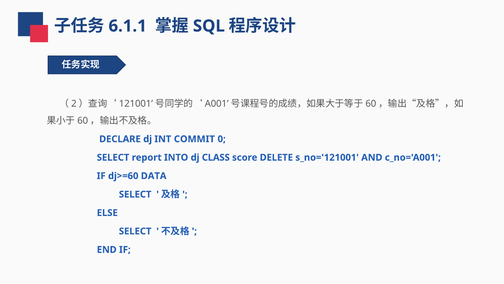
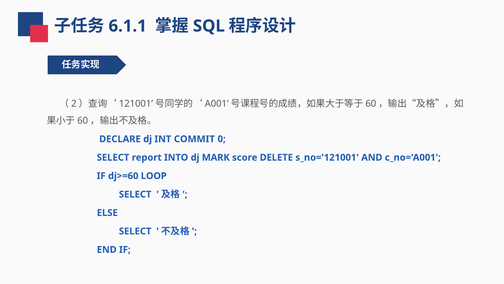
CLASS: CLASS -> MARK (216, 157)
DATA: DATA -> LOOP (154, 176)
